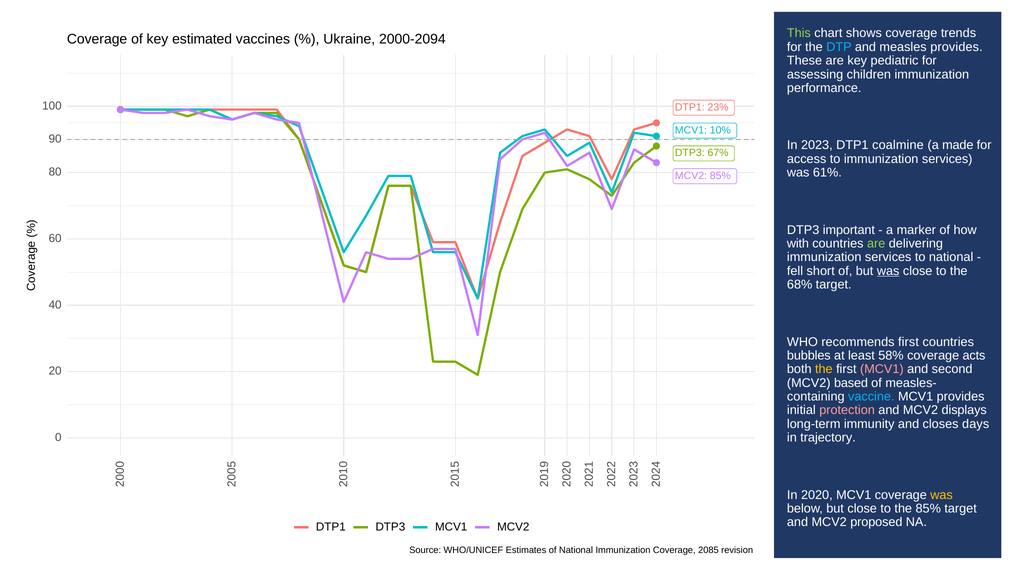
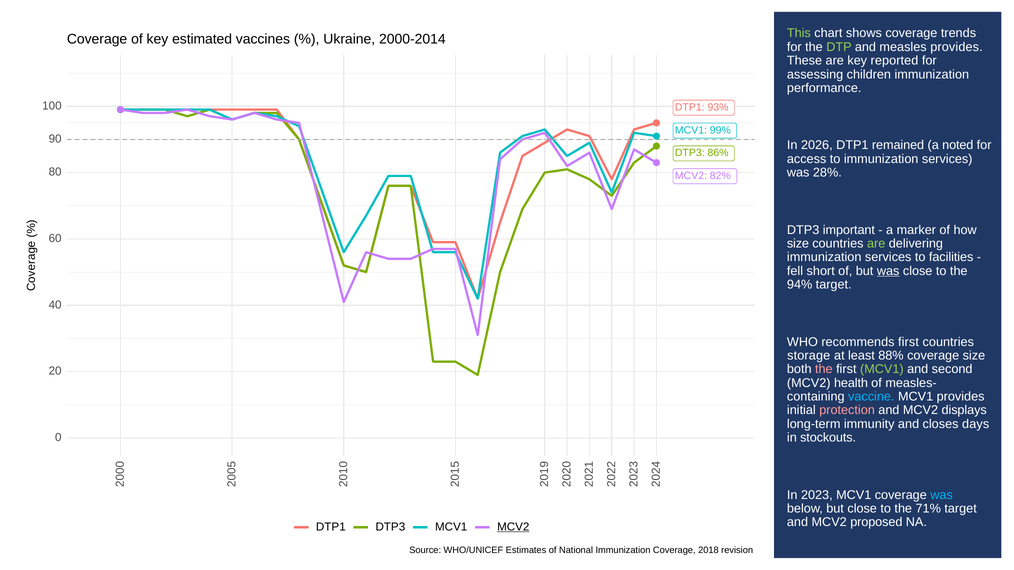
2000-2094: 2000-2094 -> 2000-2014 (412, 39)
DTP colour: light blue -> light green (839, 47)
pediatric: pediatric -> reported (894, 61)
23%: 23% -> 93% (718, 107)
10%: 10% -> 99% (720, 130)
In 2023: 2023 -> 2026 (817, 145)
DTP1 coalmine: coalmine -> remained (898, 145)
made: made -> noted (958, 145)
67%: 67% -> 86% (718, 153)
61%: 61% -> 28% (827, 173)
MCV2 85%: 85% -> 82% (720, 176)
with: with -> size (798, 244)
to national: national -> facilities (951, 257)
68%: 68% -> 94% (800, 285)
bubbles: bubbles -> storage (809, 356)
58%: 58% -> 88% (891, 356)
coverage acts: acts -> size (974, 356)
the colour: yellow -> pink (824, 369)
MCV1 colour: pink -> light green (882, 369)
based: based -> health (851, 383)
trajectory: trajectory -> stockouts (828, 438)
In 2020: 2020 -> 2023 (817, 495)
was colour: yellow -> light blue (942, 495)
the 85%: 85% -> 71% (928, 509)
MCV2 underline: none -> present (513, 527)
2085: 2085 -> 2018 (708, 550)
